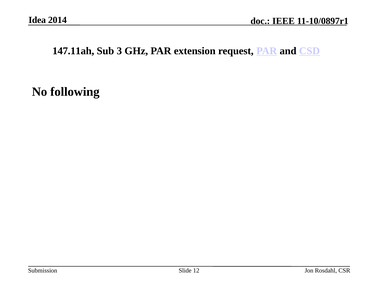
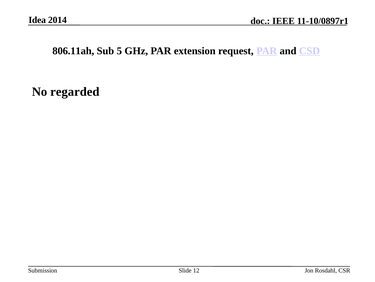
147.11ah: 147.11ah -> 806.11ah (73, 51)
3: 3 -> 5 (119, 51)
following: following -> regarded (75, 92)
